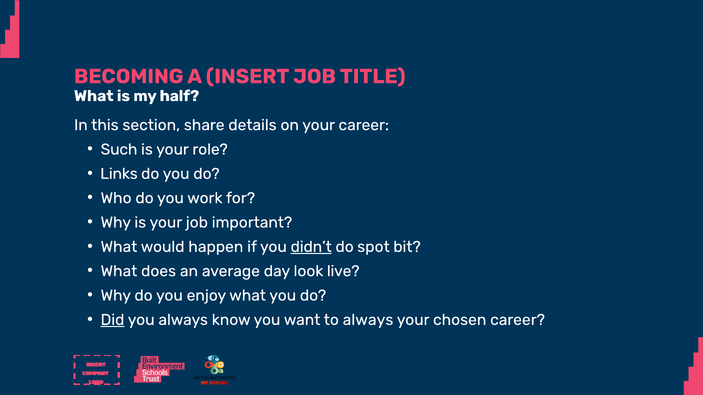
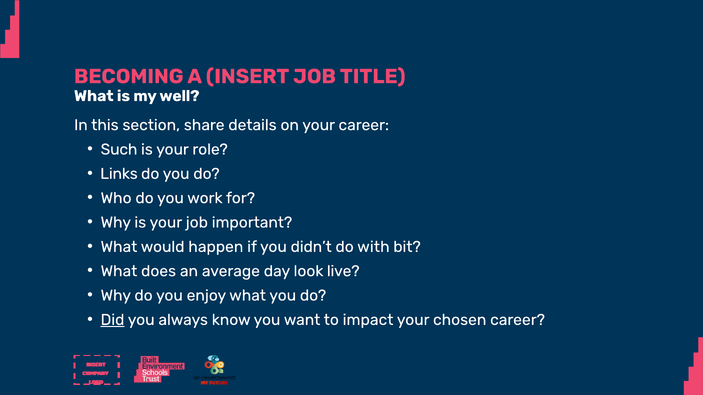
half: half -> well (179, 96)
didn’t underline: present -> none (311, 247)
spot: spot -> with (373, 247)
to always: always -> impact (368, 320)
